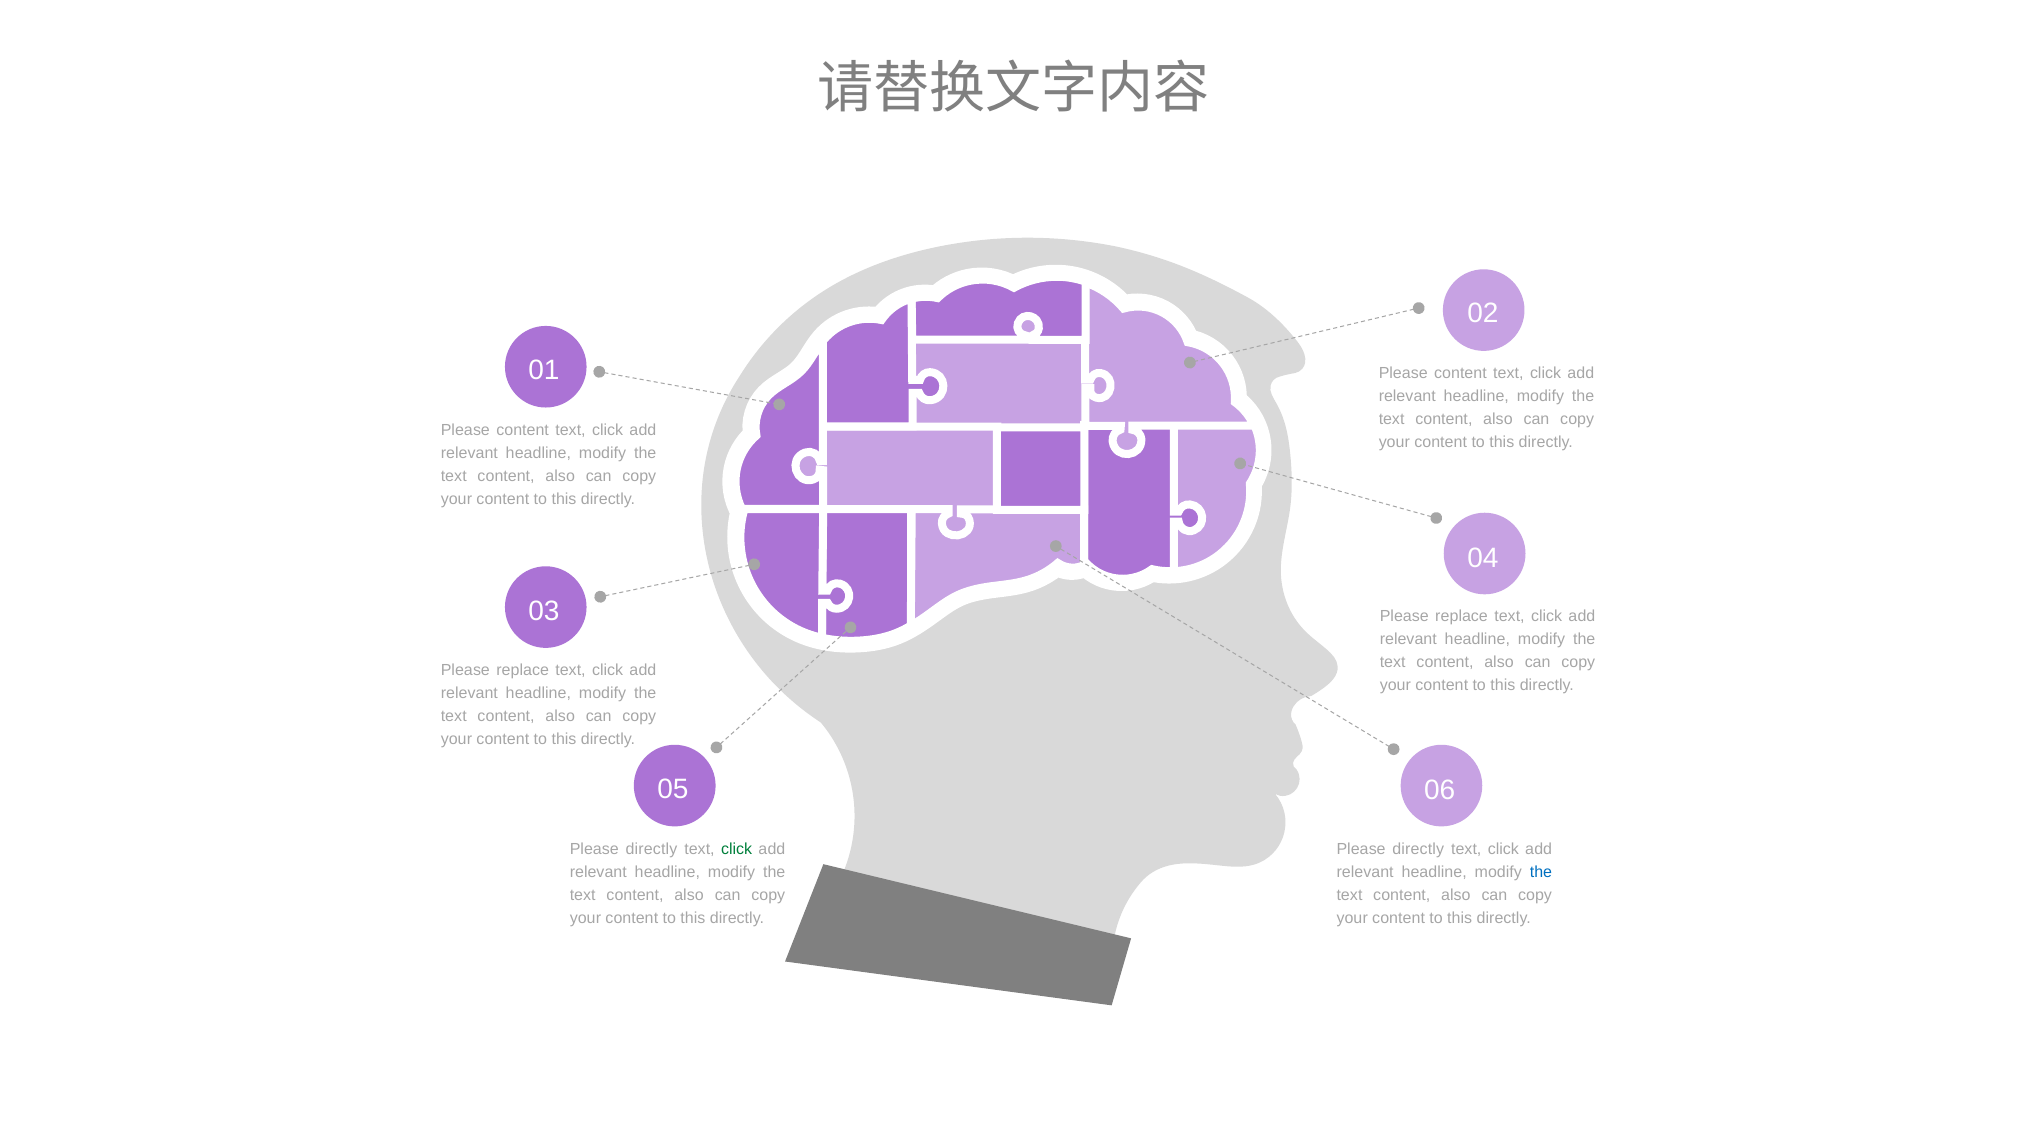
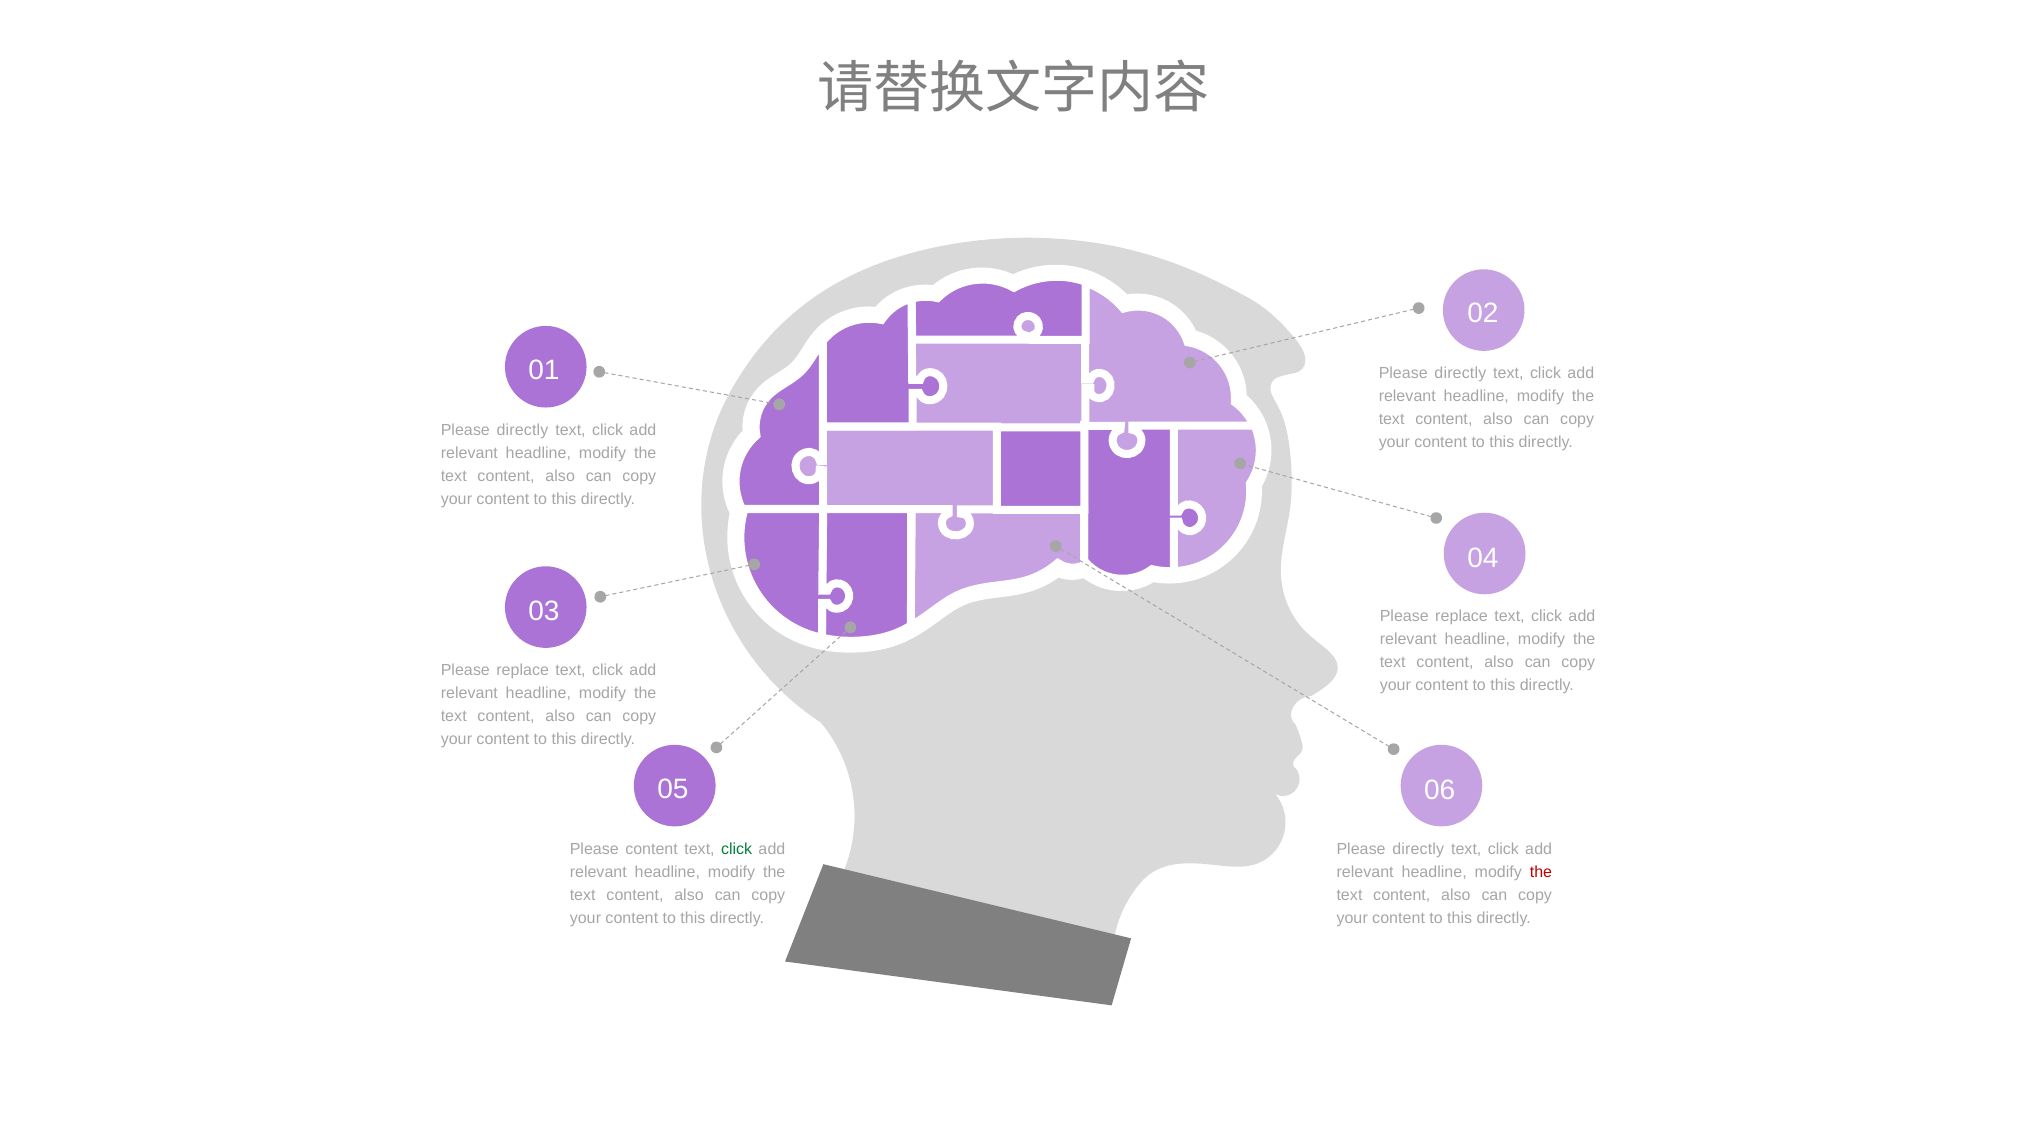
content: content -> directly (1460, 373)
content: content -> directly (523, 430)
directly: directly -> content (652, 849)
the colour: blue -> red (1541, 872)
